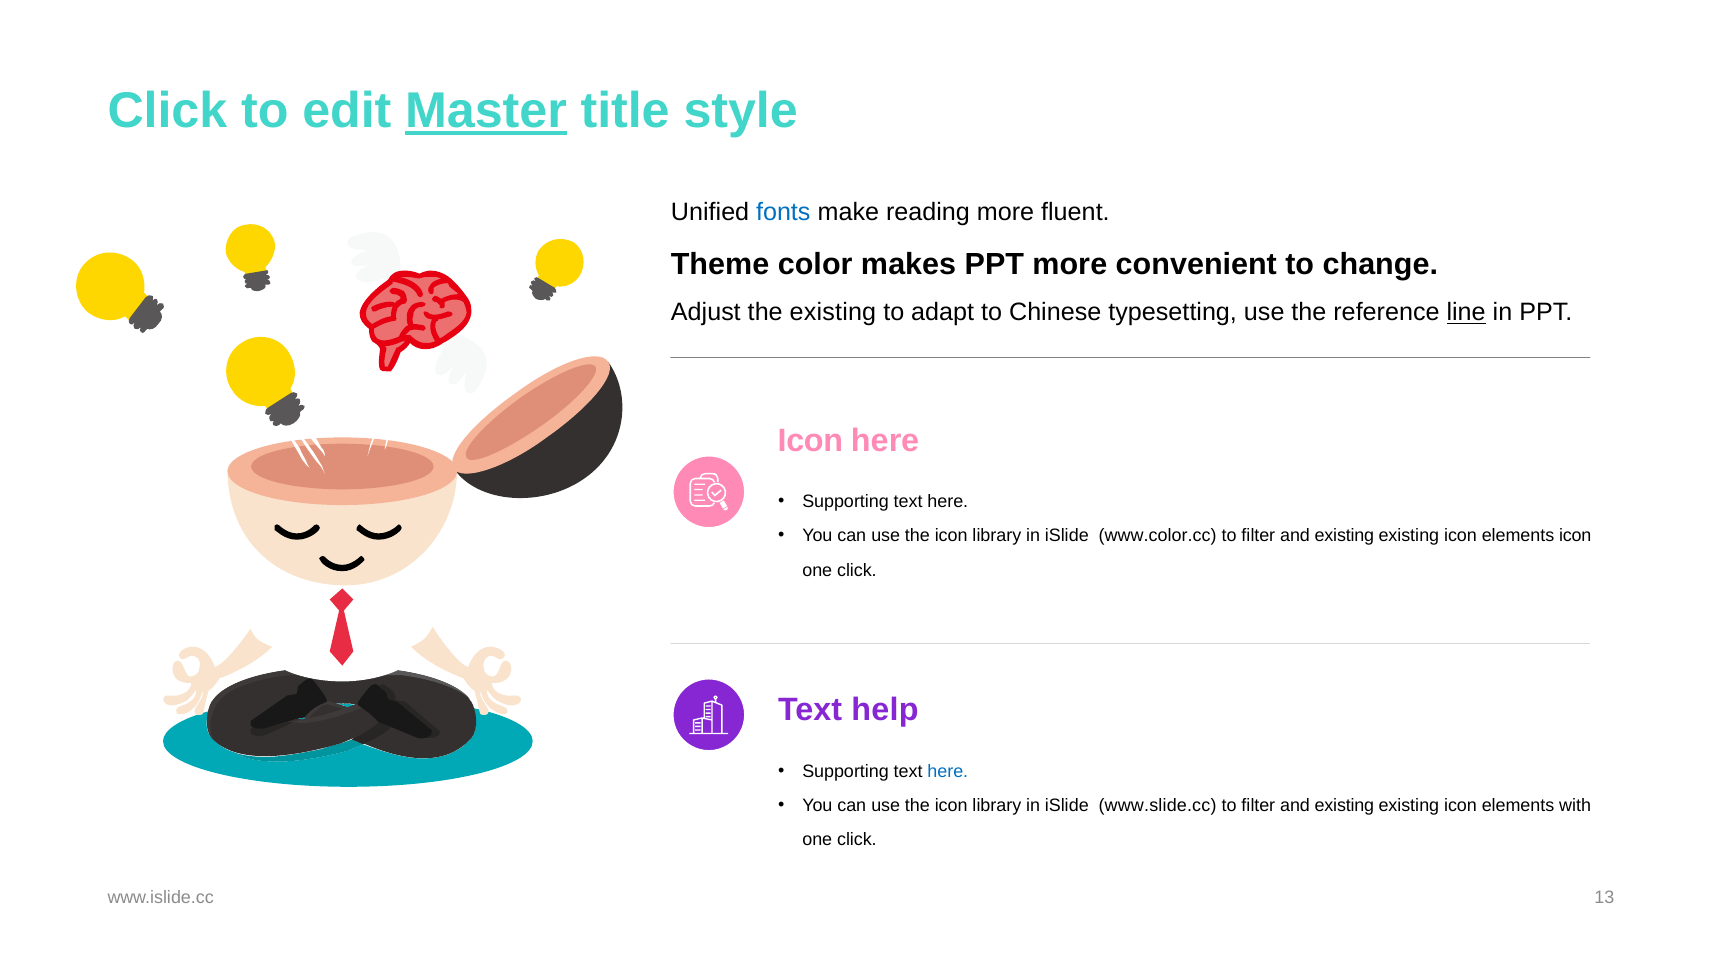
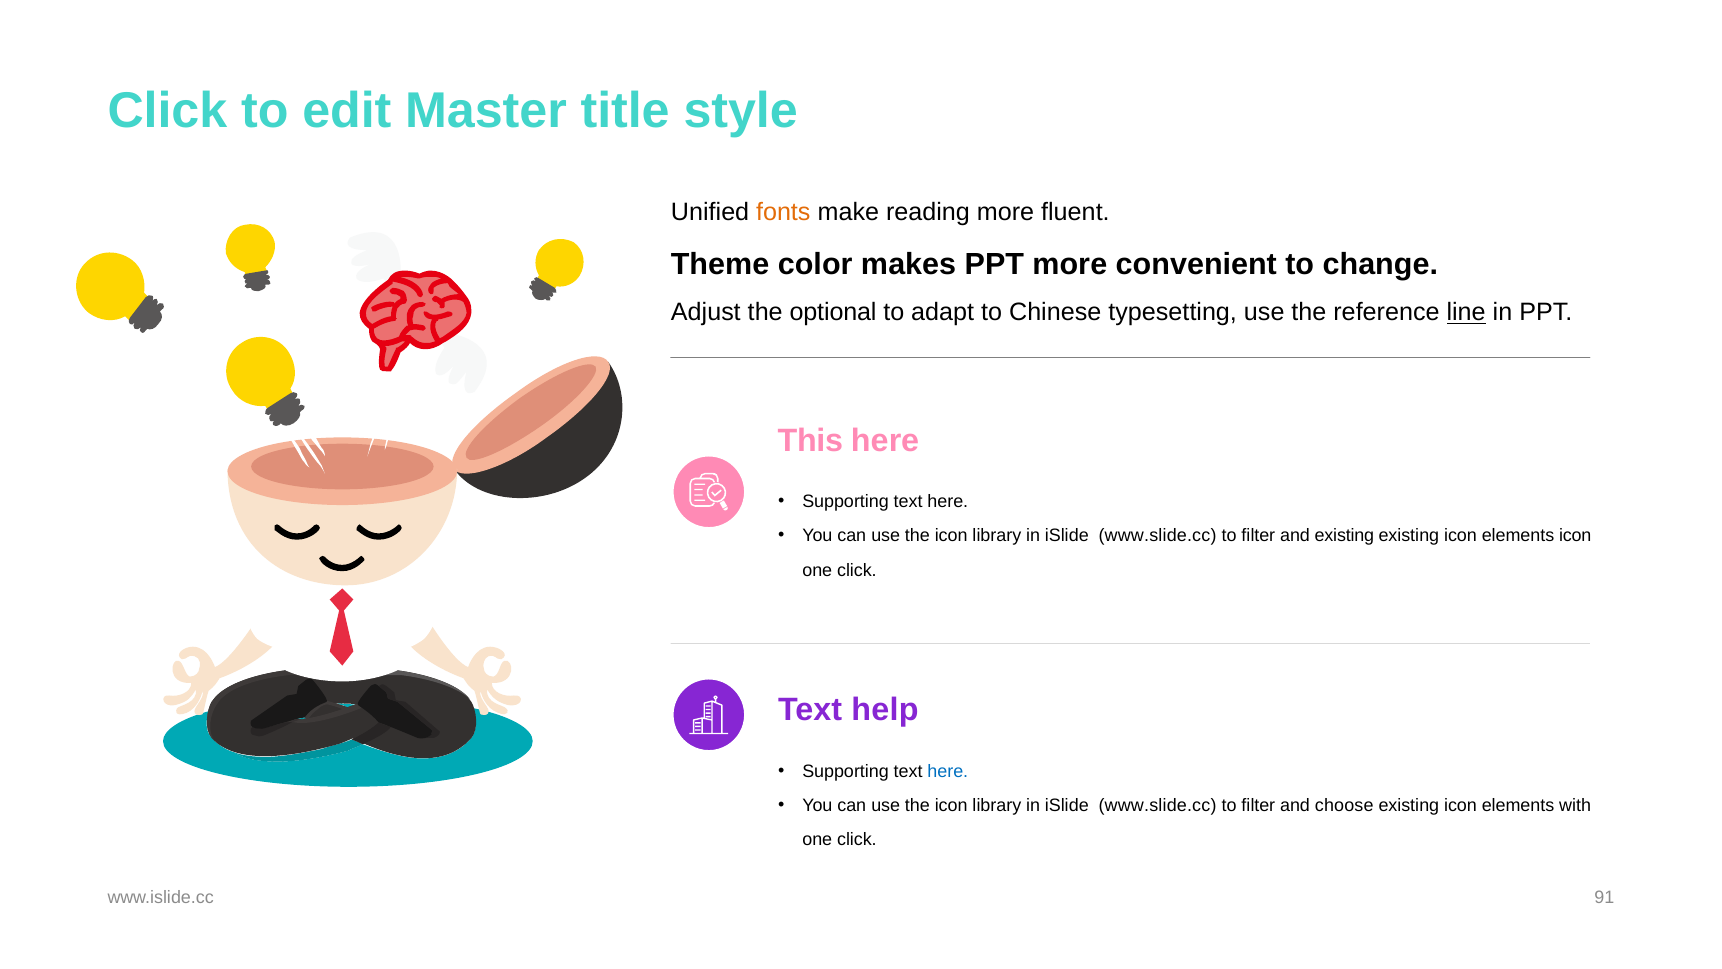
Master underline: present -> none (486, 111)
fonts colour: blue -> orange (783, 212)
the existing: existing -> optional (833, 312)
Icon: Icon -> This (810, 440)
www.color.cc: www.color.cc -> www.slide.cc (1158, 536)
existing: existing -> choose (1344, 805)
13: 13 -> 91 (1604, 897)
